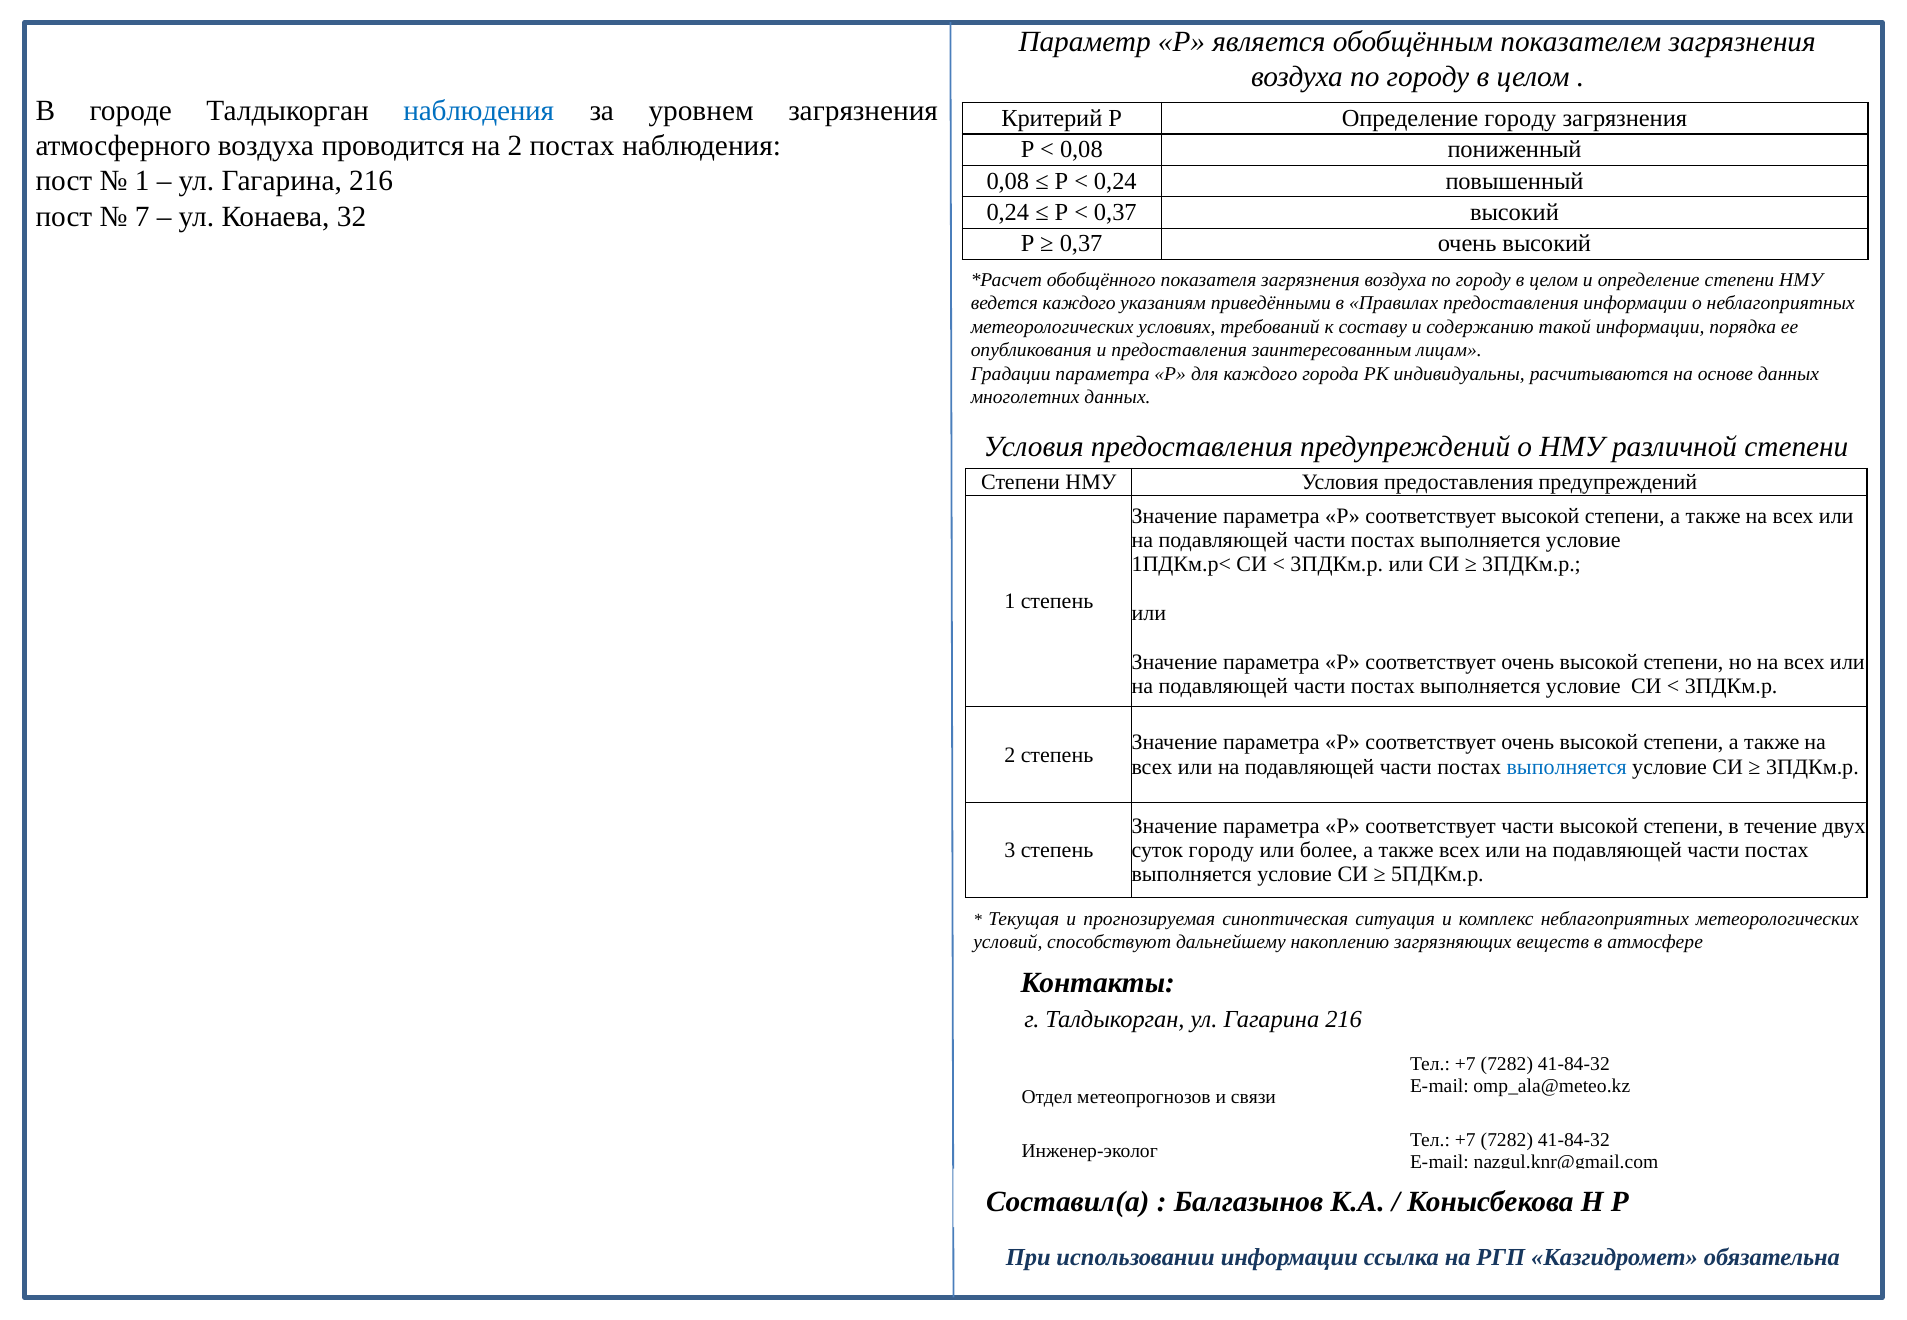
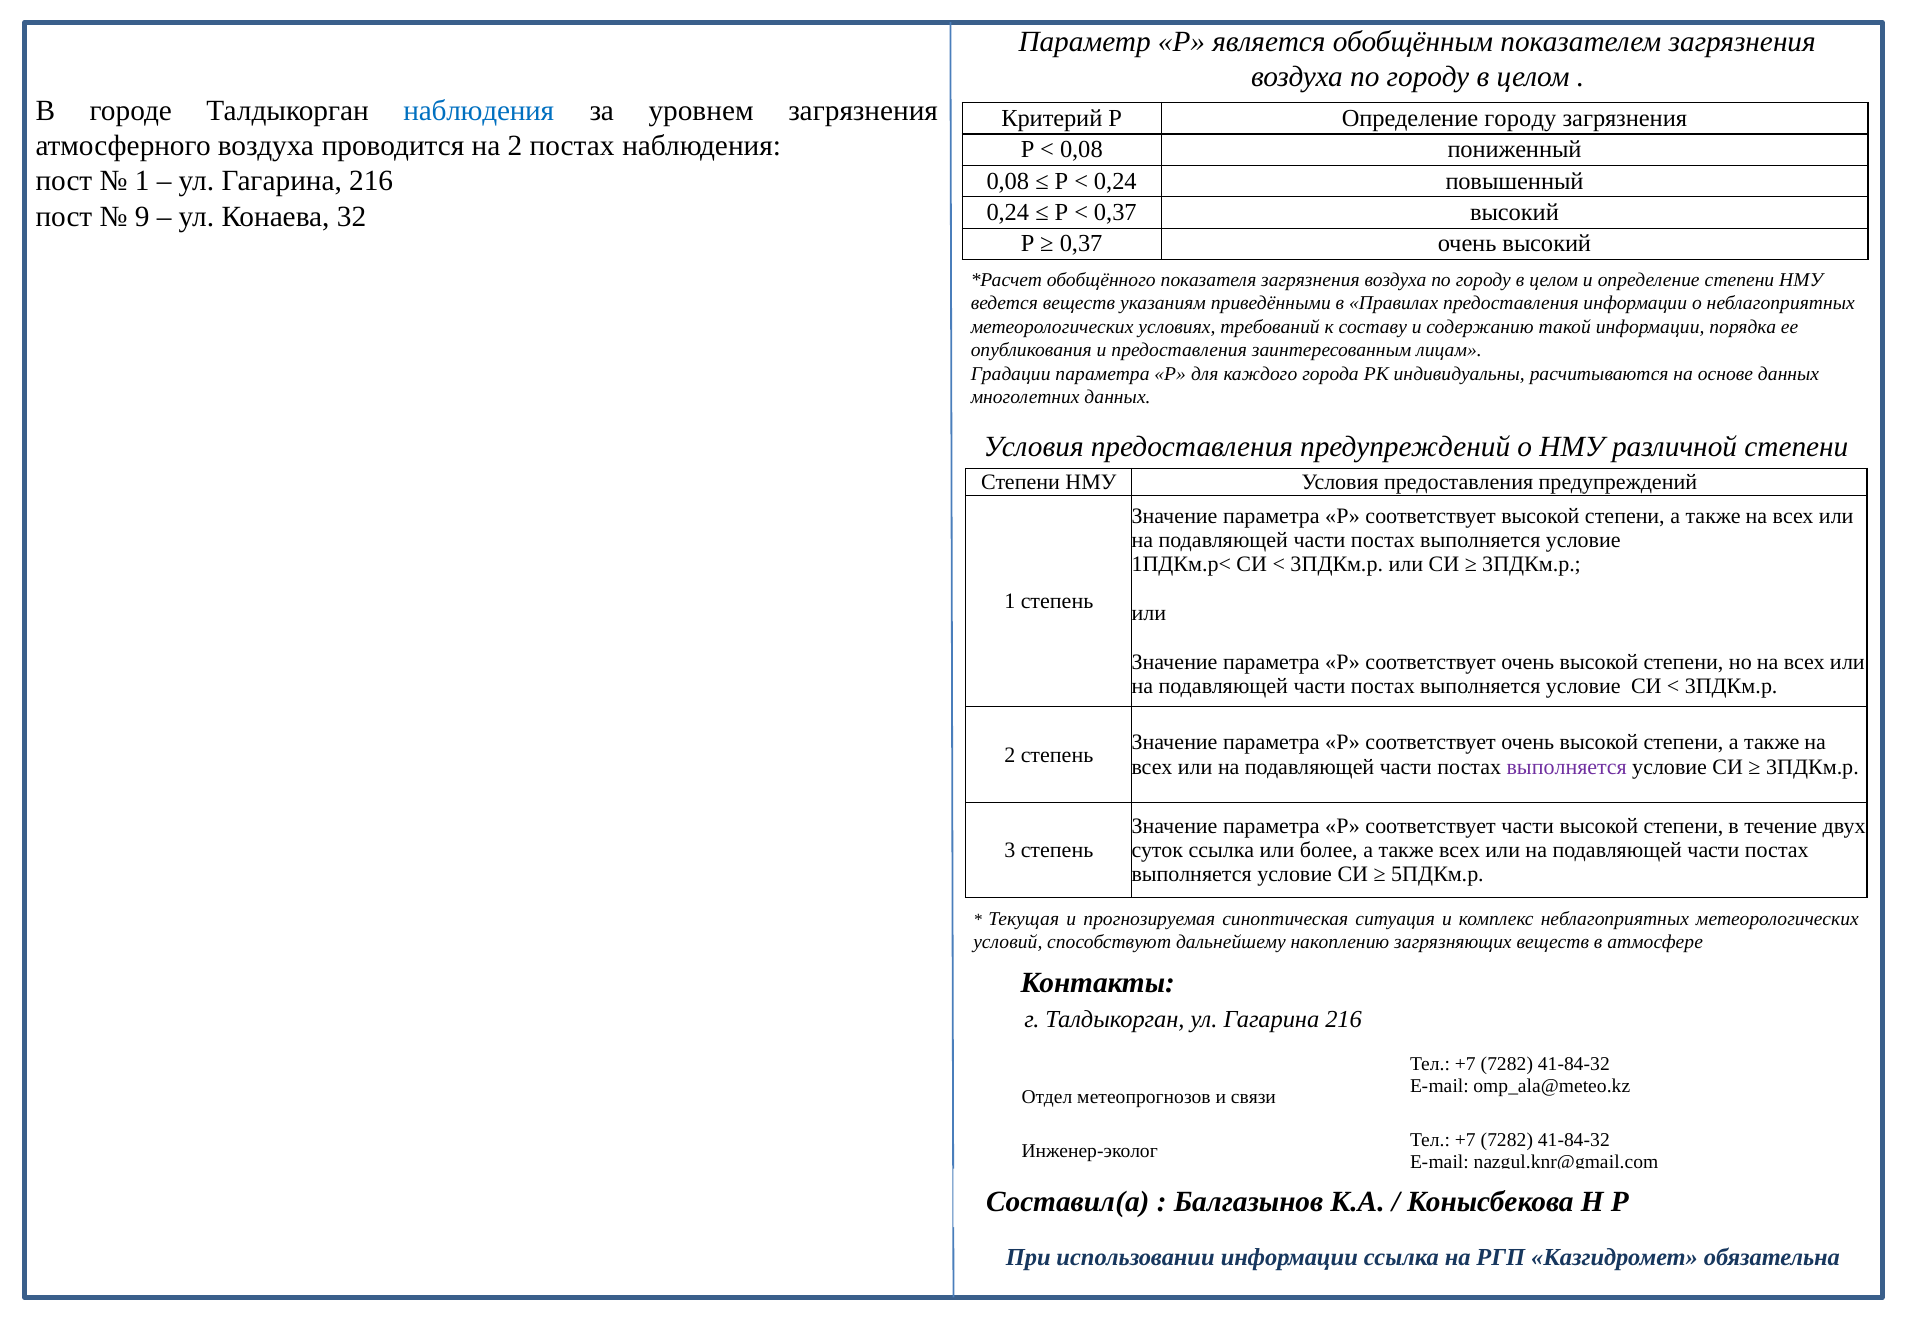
7: 7 -> 9 (142, 216)
ведется каждого: каждого -> веществ (1079, 303)
выполняется colour: blue -> purple (1567, 767)
суток городу: городу -> ссылка (1221, 850)
